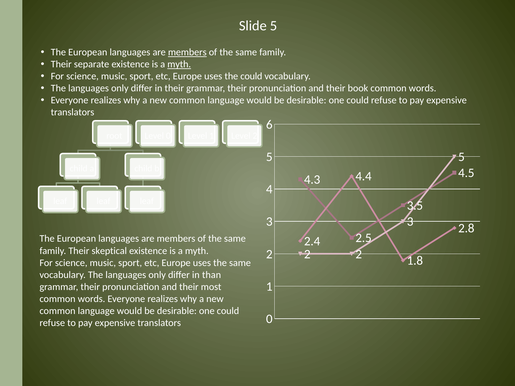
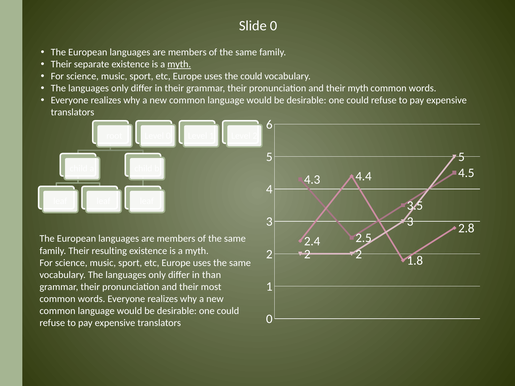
Slide 5: 5 -> 0 (274, 26)
members underline: present -> none (187, 52)
their book: book -> myth (358, 88)
skeptical: skeptical -> resulting (109, 251)
